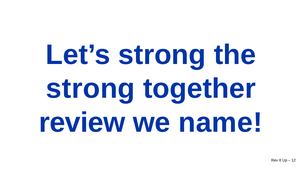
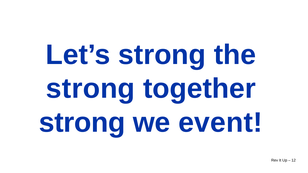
review: review -> strong (82, 123)
name: name -> event (220, 123)
